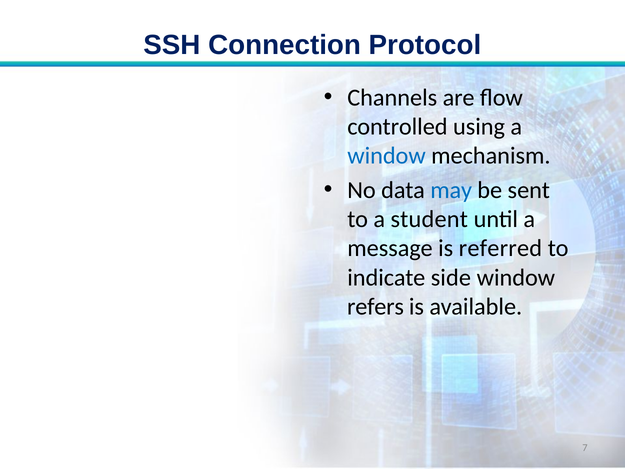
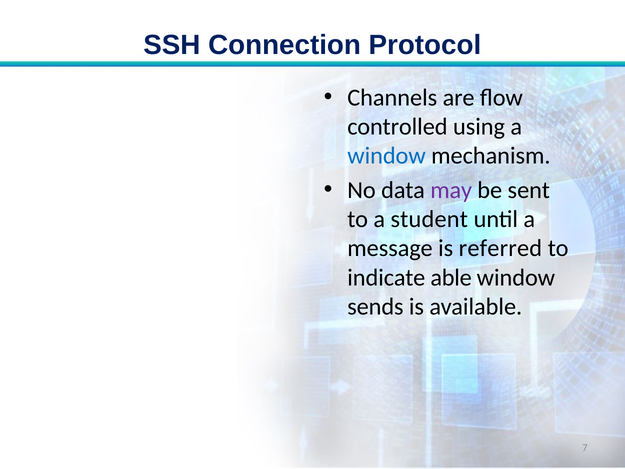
may colour: blue -> purple (451, 190)
side: side -> able (451, 277)
refers: refers -> sends (375, 307)
